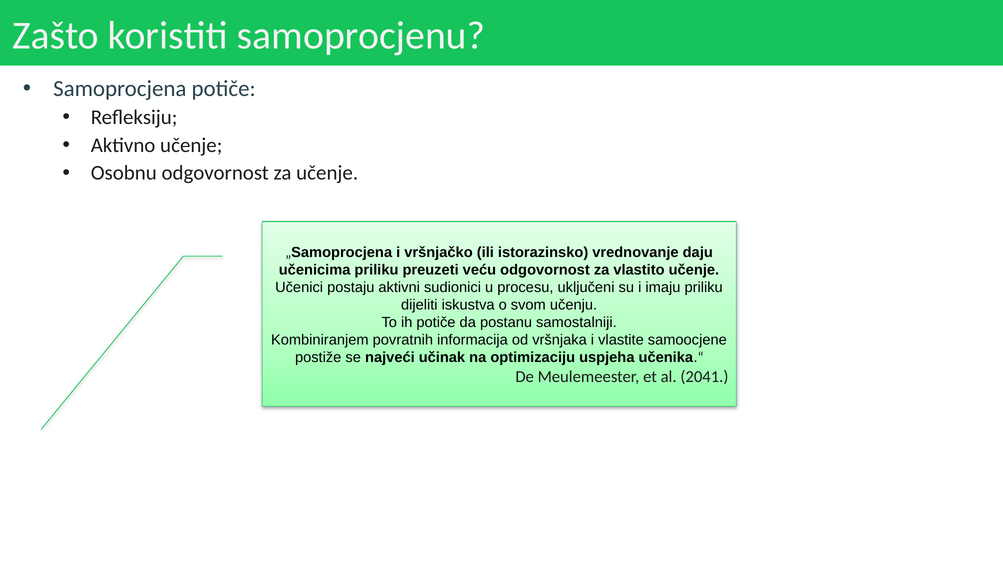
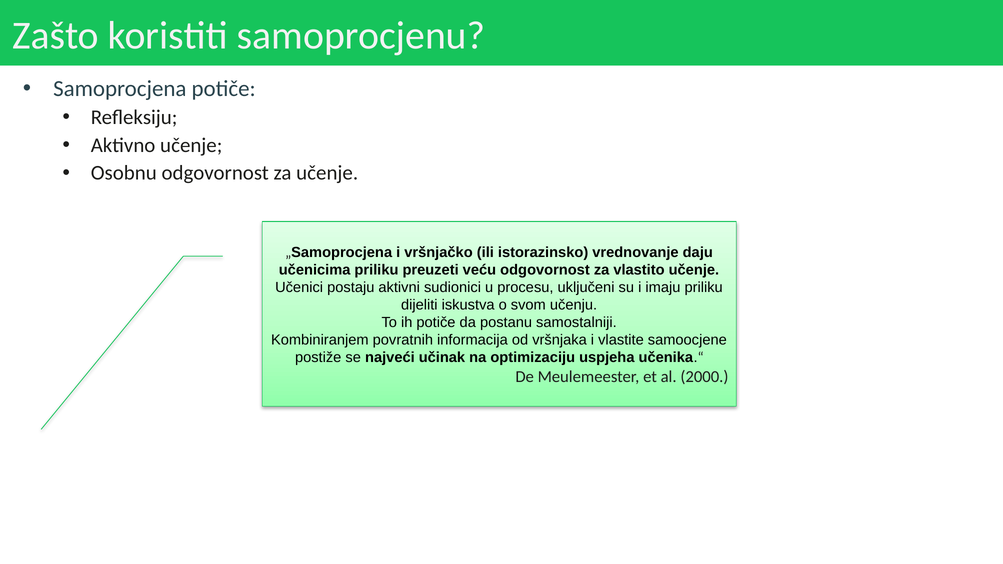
2041: 2041 -> 2000 (704, 377)
